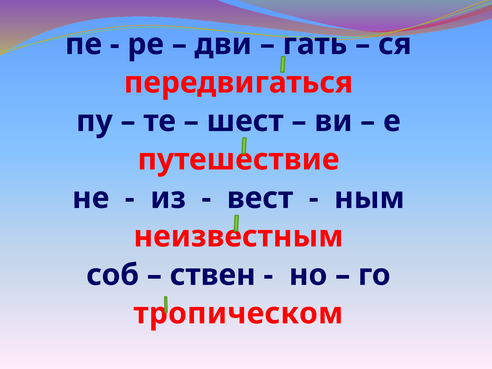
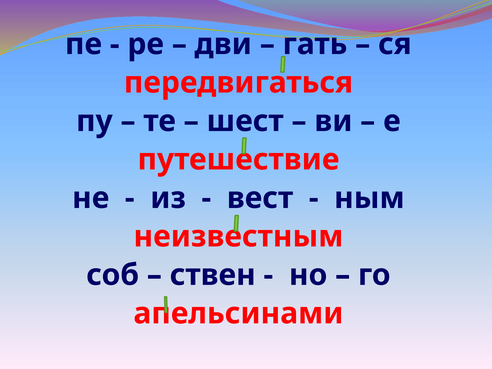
тропическом: тропическом -> апельсинами (238, 313)
